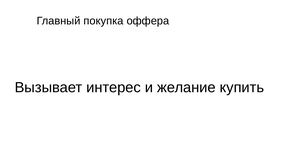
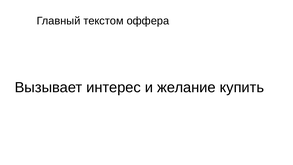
покупка: покупка -> текстом (104, 21)
